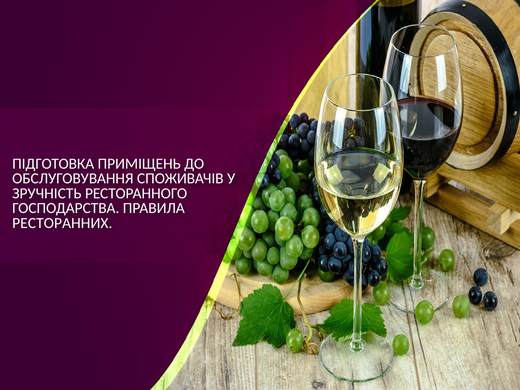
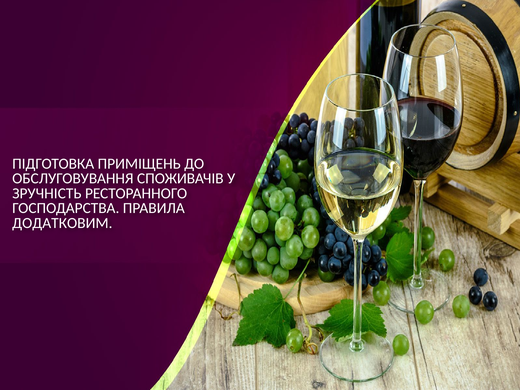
РЕСТОРАННИХ: РЕСТОРАННИХ -> ДОДАТКОВИМ (62, 223)
